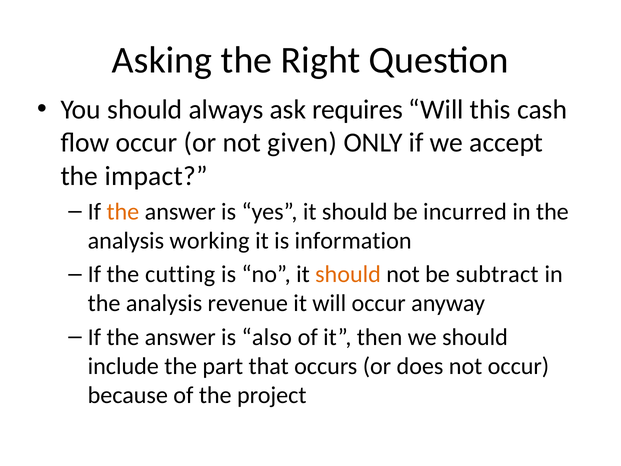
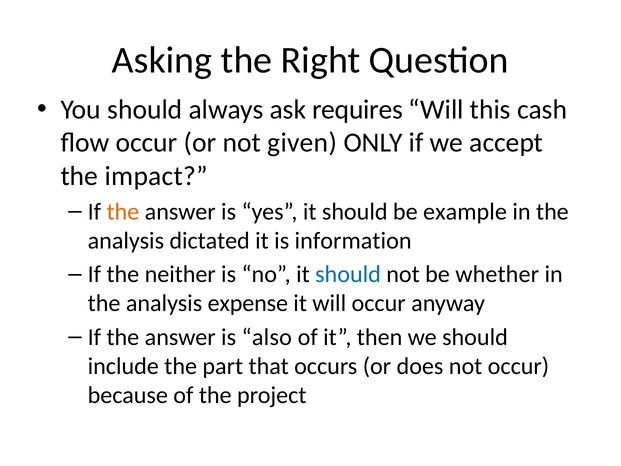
incurred: incurred -> example (465, 211)
working: working -> dictated (210, 240)
cutting: cutting -> neither (180, 274)
should colour: orange -> blue (348, 274)
subtract: subtract -> whether (497, 274)
revenue: revenue -> expense (248, 303)
